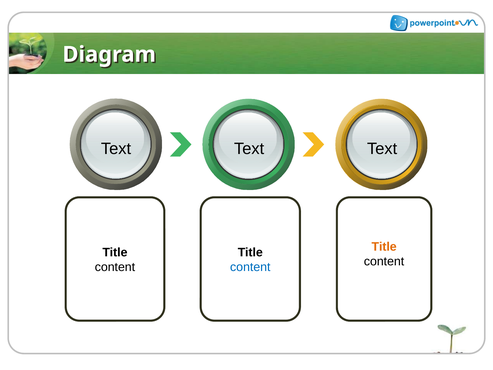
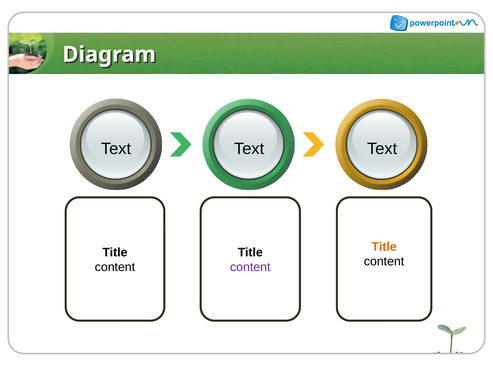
content colour: blue -> purple (250, 267)
